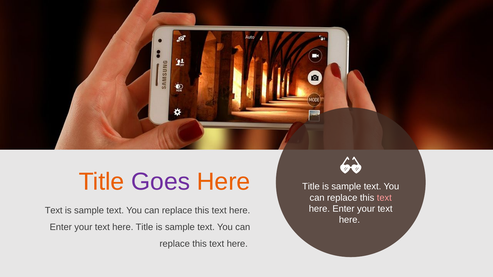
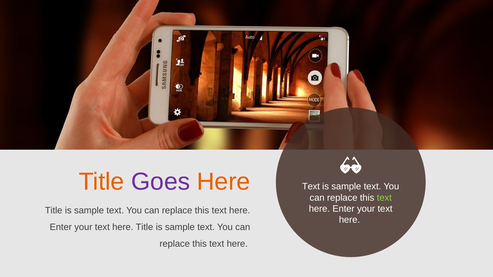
Title: Title -> Text (311, 187)
text colour: pink -> light green (384, 198)
Text: Text -> Title (54, 211)
